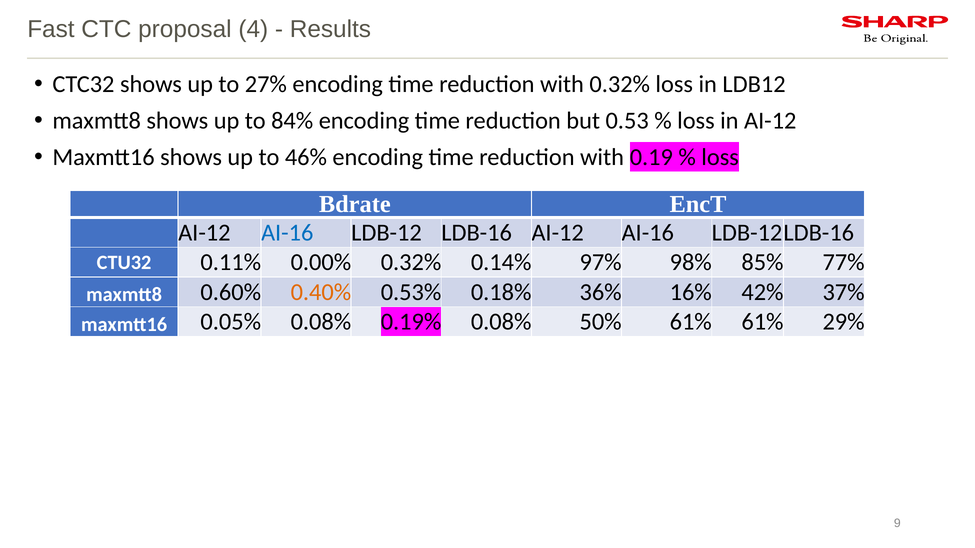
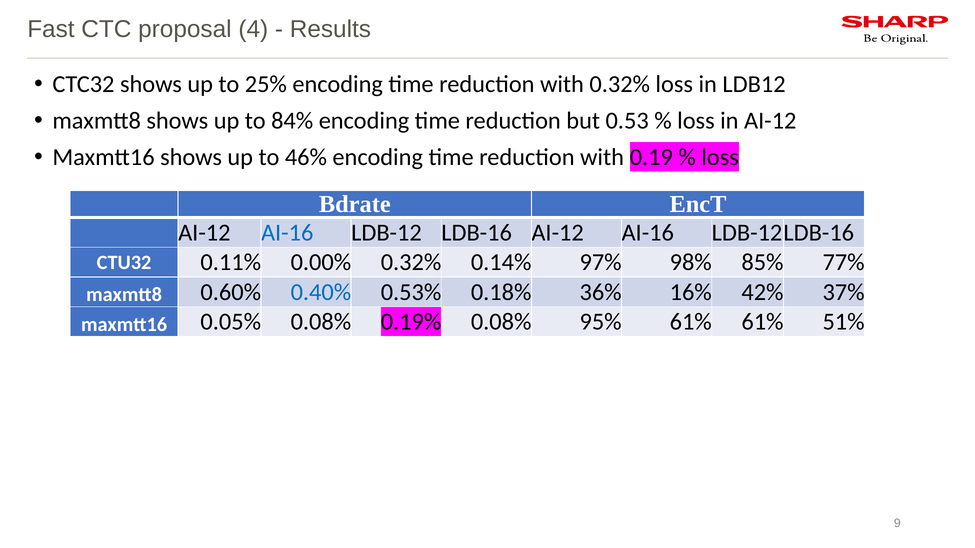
27%: 27% -> 25% (266, 84)
0.40% colour: orange -> blue (321, 292)
50%: 50% -> 95% (601, 322)
29%: 29% -> 51% (844, 322)
